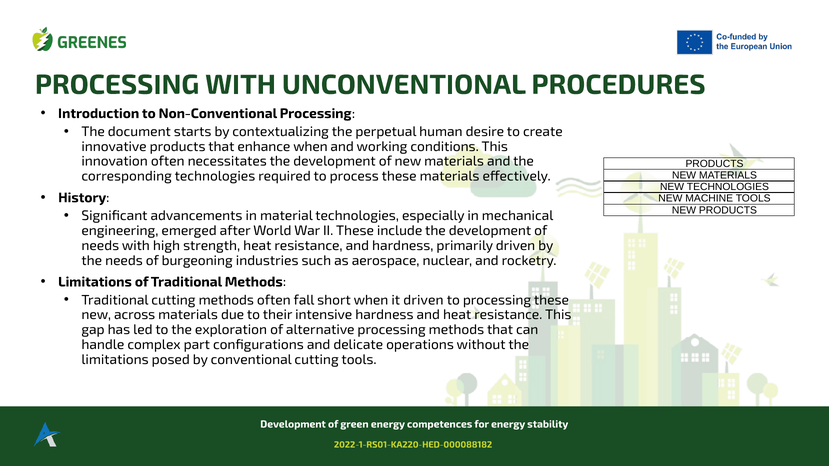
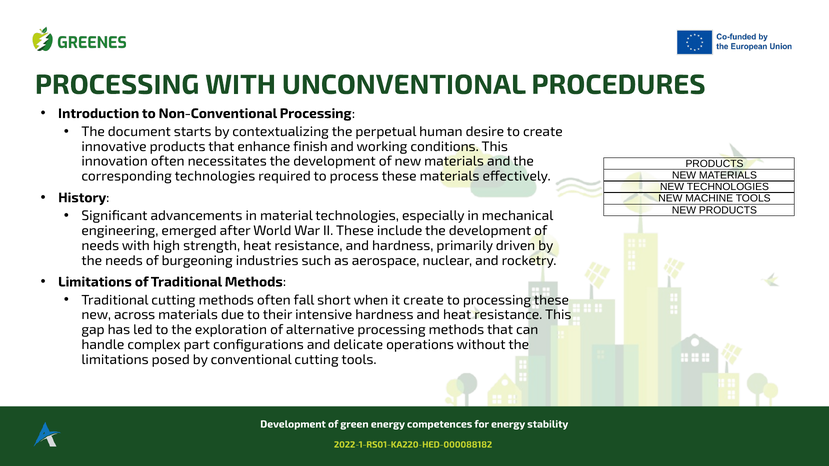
enhance when: when -> finish (310, 147)
it driven: driven -> create (423, 300)
